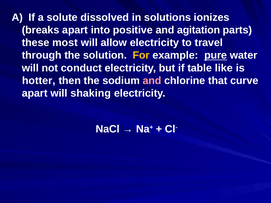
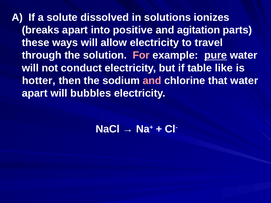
most: most -> ways (65, 43)
For colour: yellow -> pink (141, 55)
that curve: curve -> water (244, 81)
shaking: shaking -> bubbles (91, 93)
